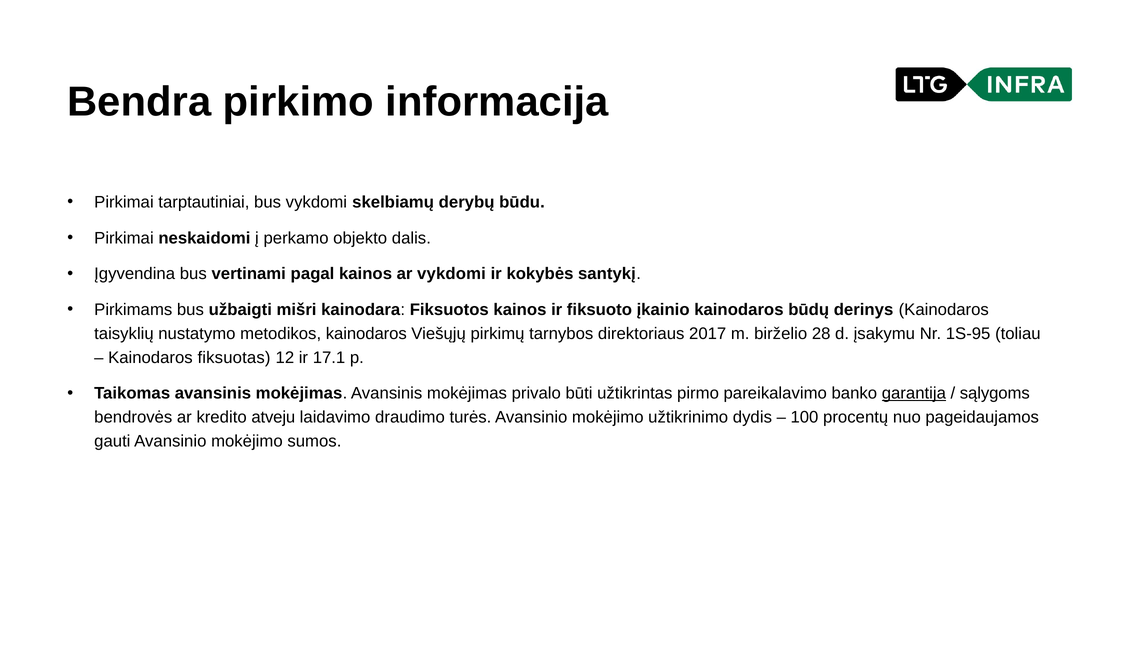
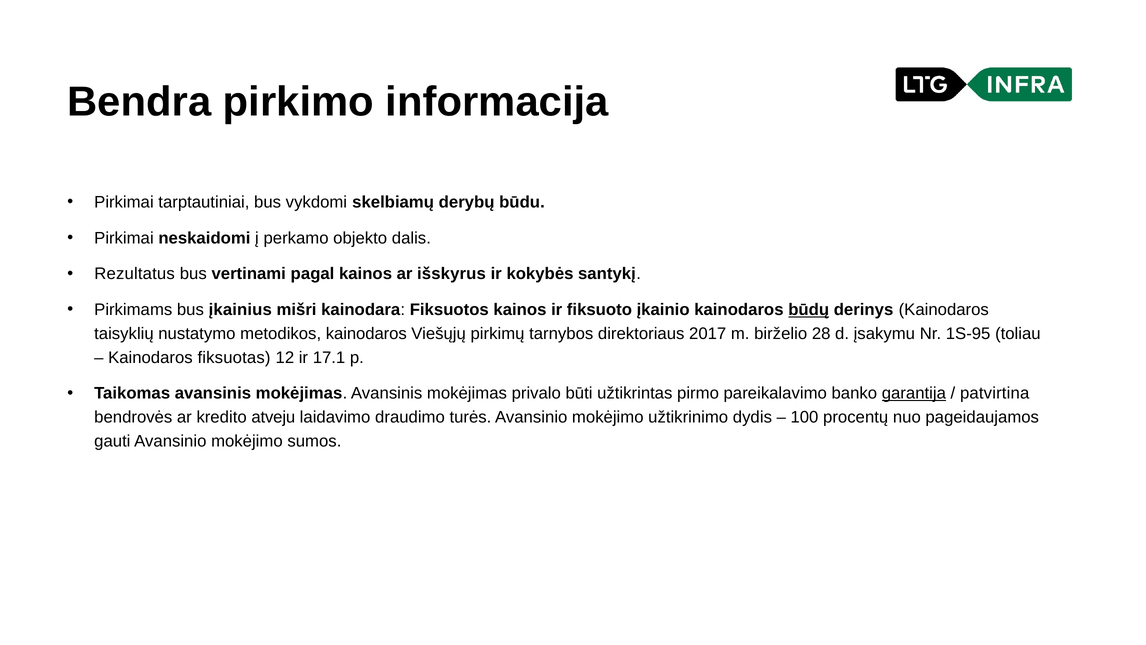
Įgyvendina: Įgyvendina -> Rezultatus (135, 274)
ar vykdomi: vykdomi -> išskyrus (451, 274)
užbaigti: užbaigti -> įkainius (240, 310)
būdų underline: none -> present (809, 310)
sąlygoms: sąlygoms -> patvirtina (995, 393)
